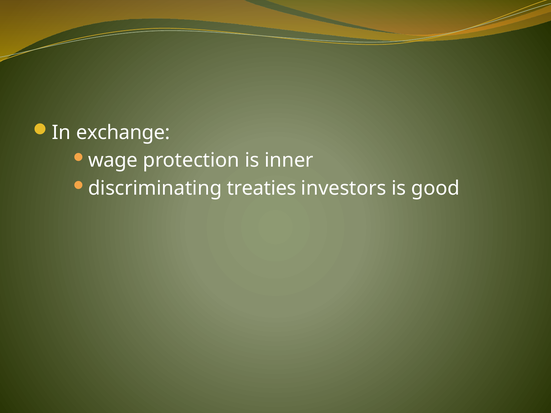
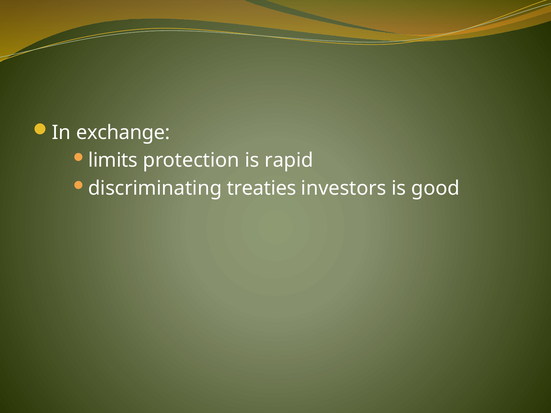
wage: wage -> limits (113, 160)
inner: inner -> rapid (289, 160)
